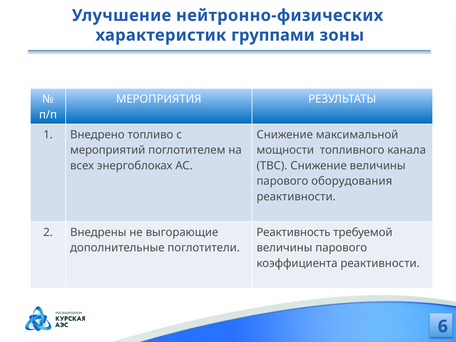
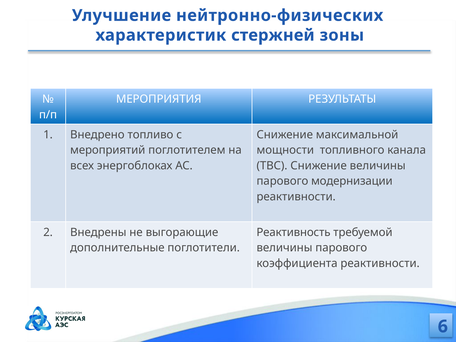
группами: группами -> стержней (273, 35)
оборудования: оборудования -> модернизации (352, 181)
